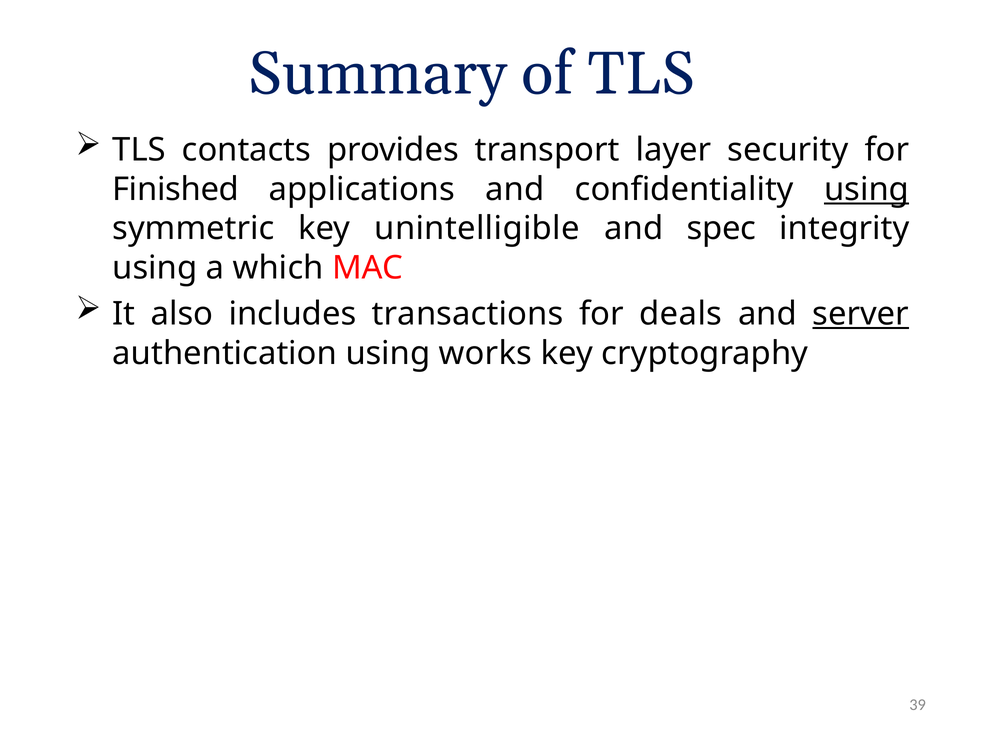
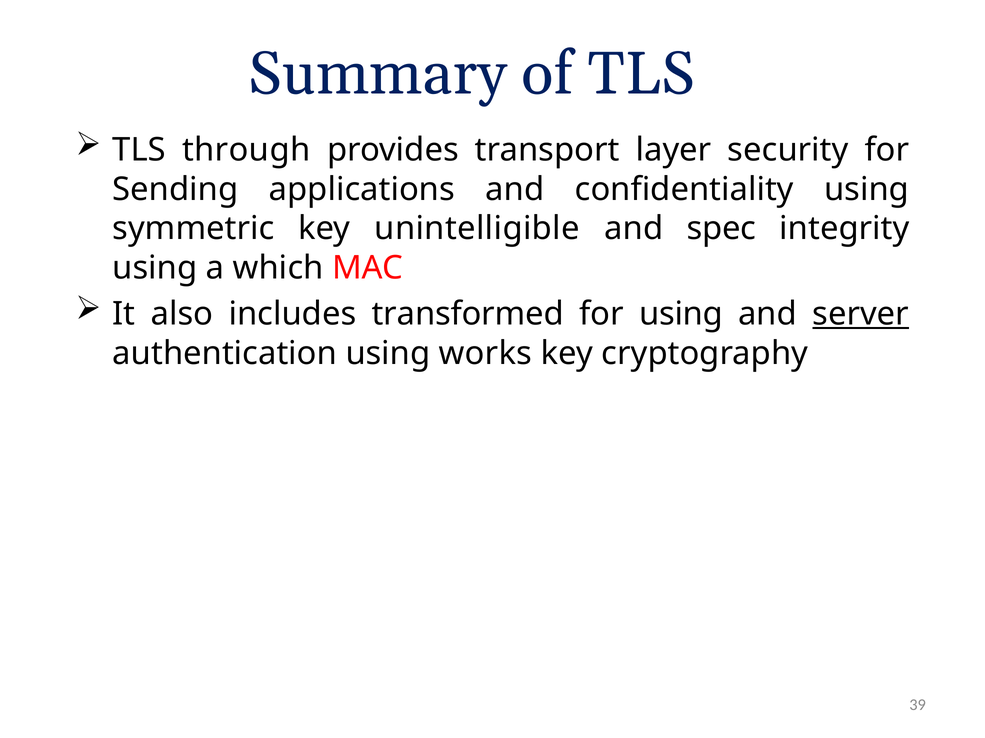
contacts: contacts -> through (246, 150)
Finished: Finished -> Sending (175, 189)
using underline: present -> none (867, 189)
transactions: transactions -> transformed (468, 314)
for deals: deals -> using (681, 314)
